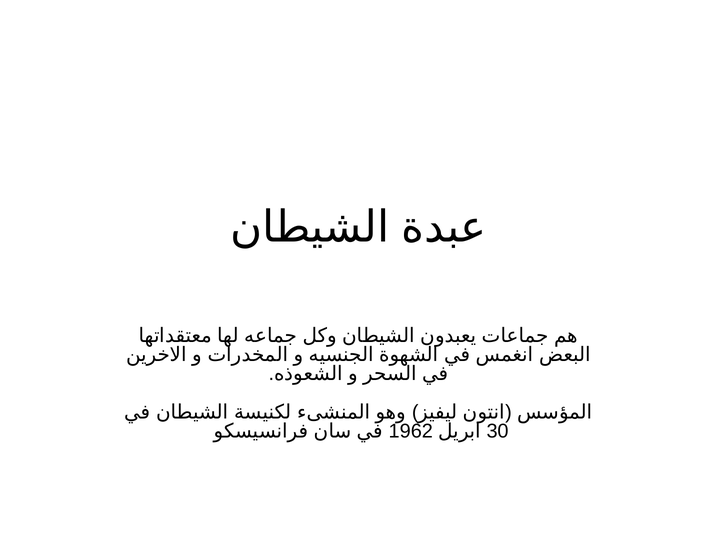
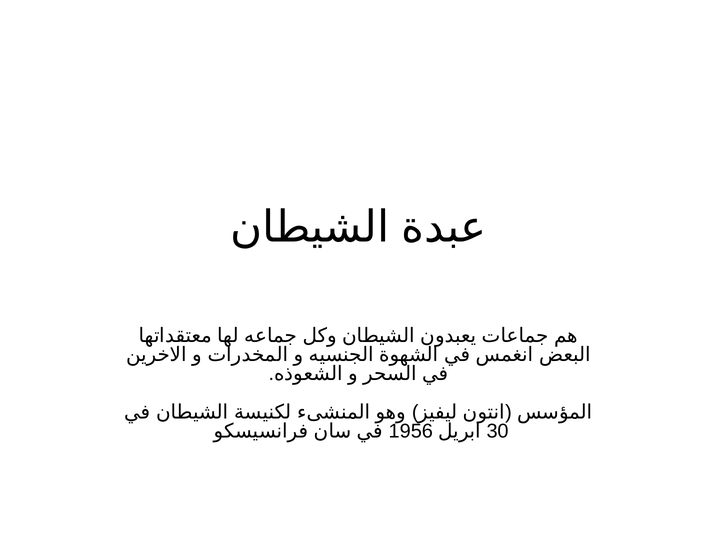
1962: 1962 -> 1956 (411, 432)
